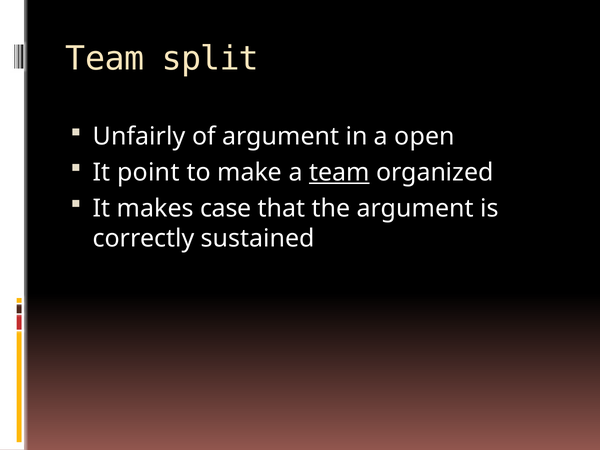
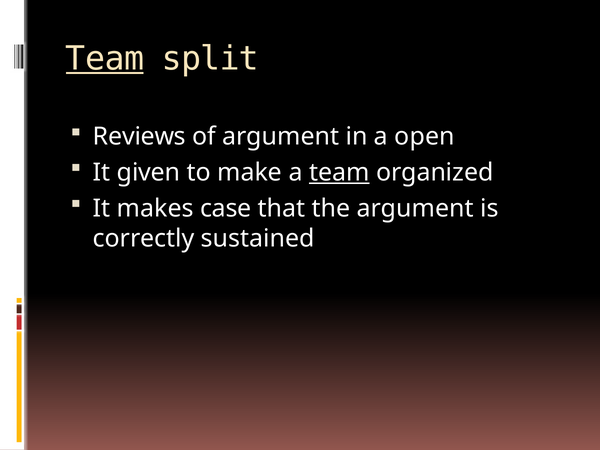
Team underline: none -> present (105, 59)
Unfairly: Unfairly -> Reviews (139, 137)
point: point -> given (149, 173)
